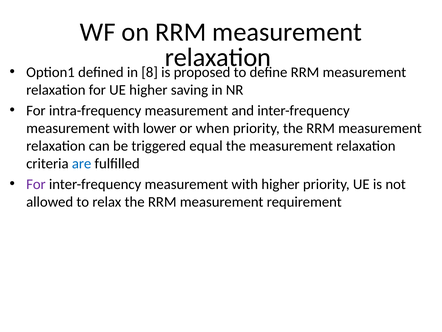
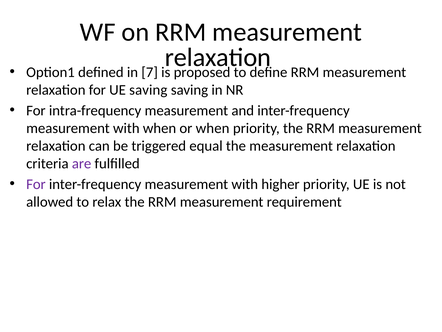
8: 8 -> 7 (150, 72)
UE higher: higher -> saving (148, 90)
with lower: lower -> when (160, 128)
are colour: blue -> purple (82, 163)
